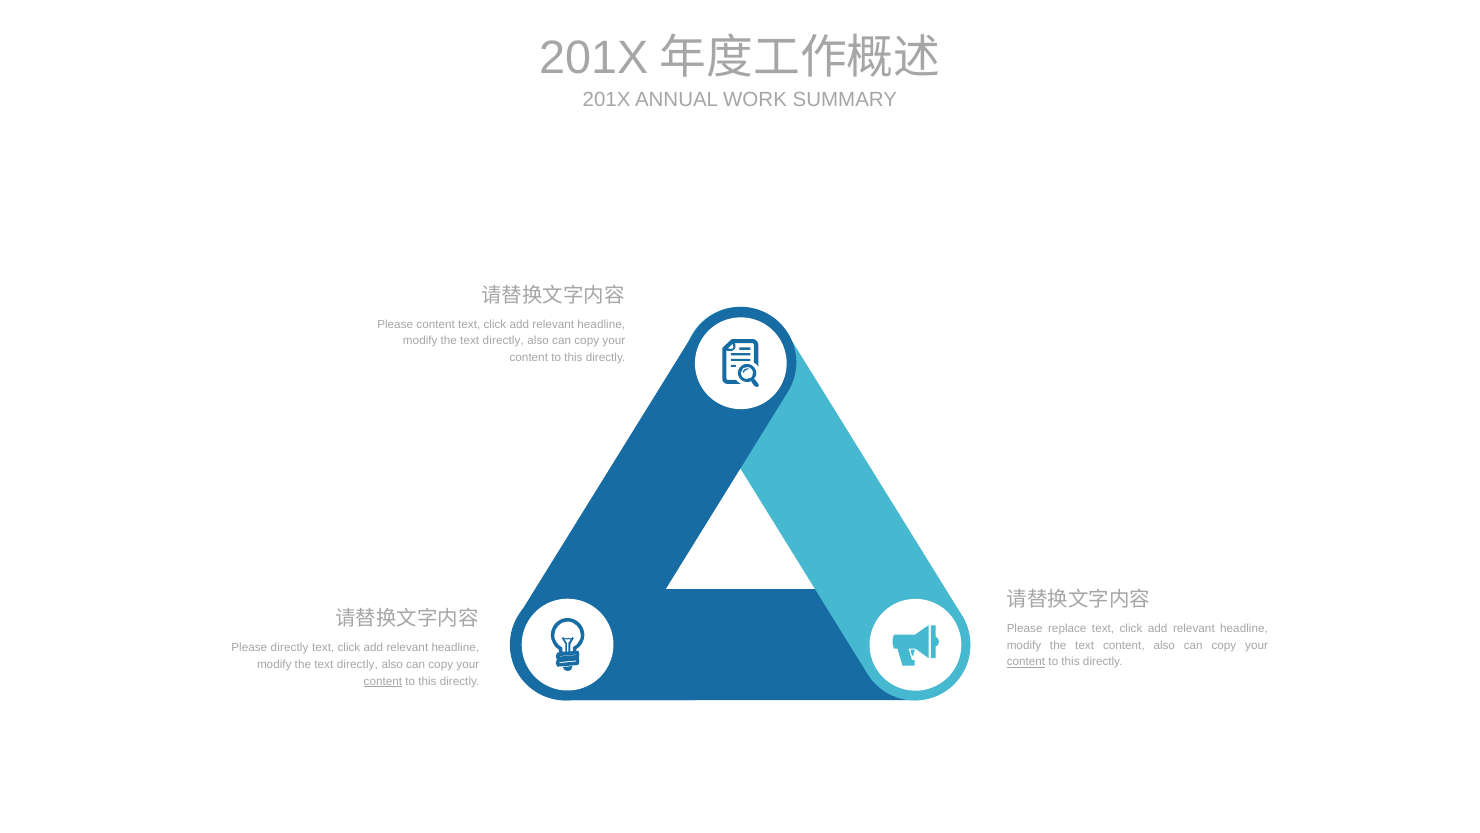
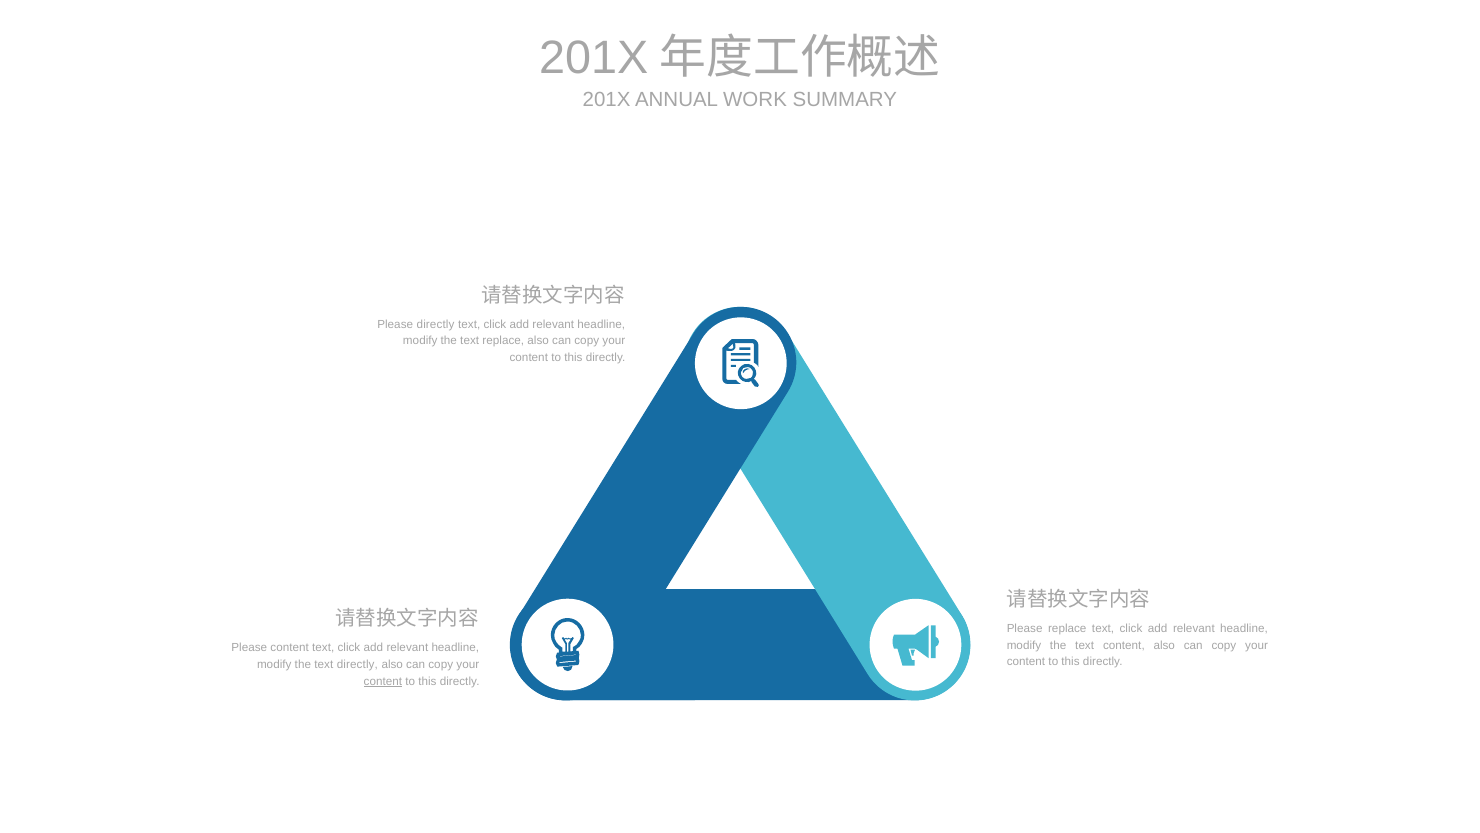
Please content: content -> directly (436, 324)
directly: directly -> replace (503, 341)
Please directly: directly -> content (290, 647)
content underline: present -> none (1026, 662)
